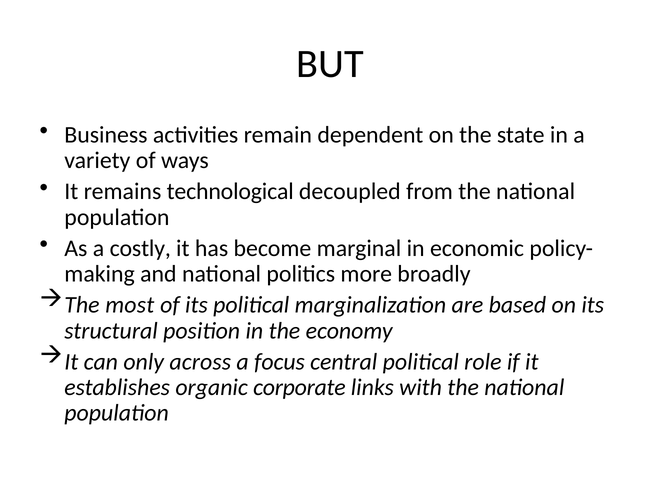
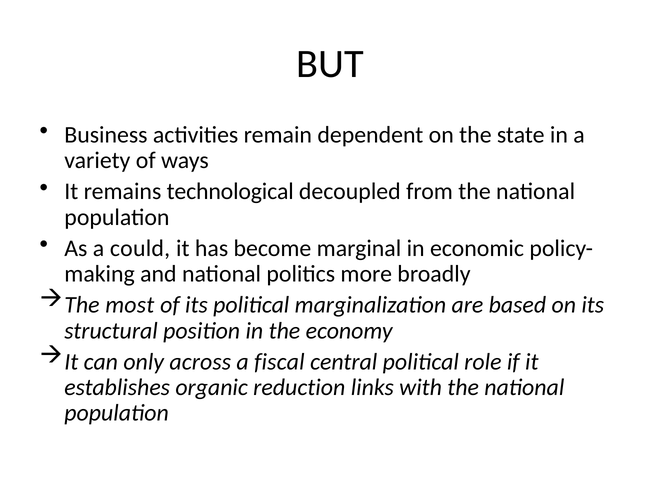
costly: costly -> could (140, 248)
focus: focus -> fiscal (279, 362)
corporate: corporate -> reduction (299, 387)
